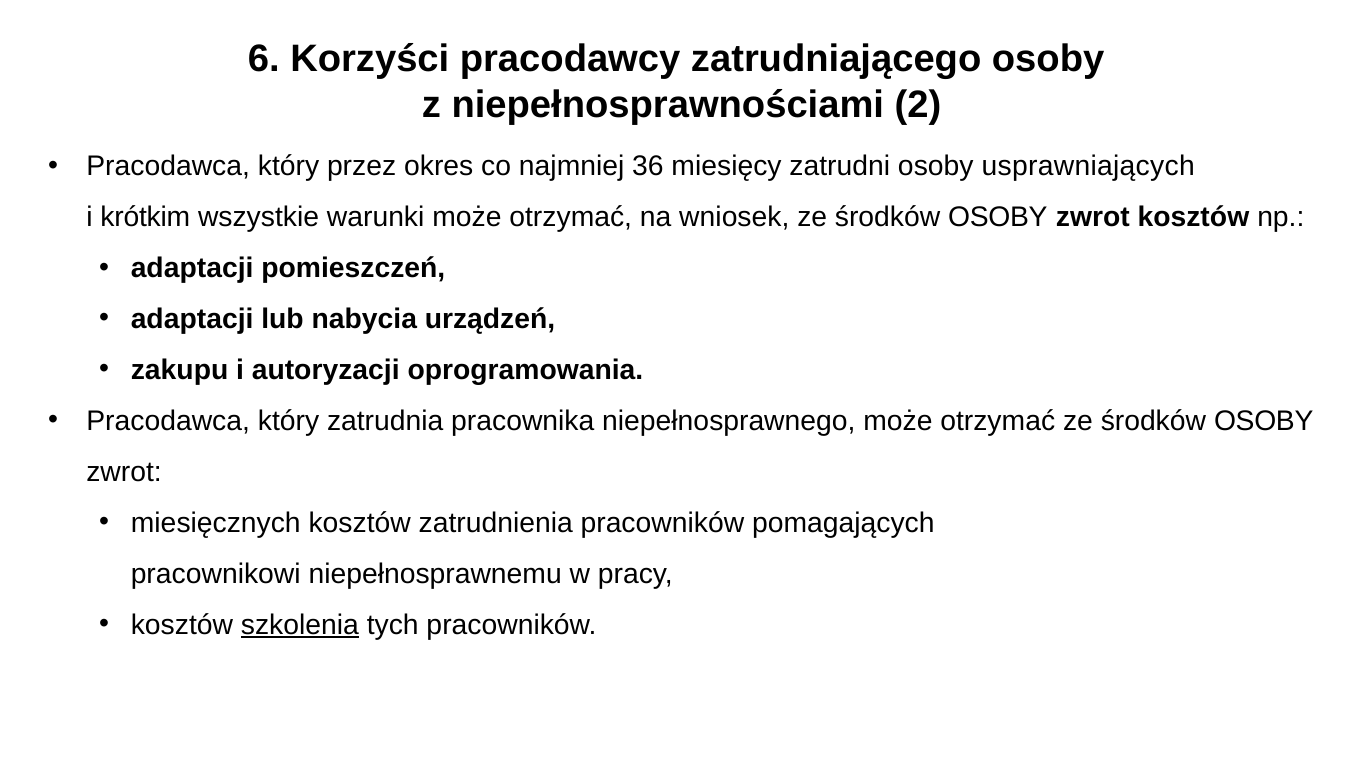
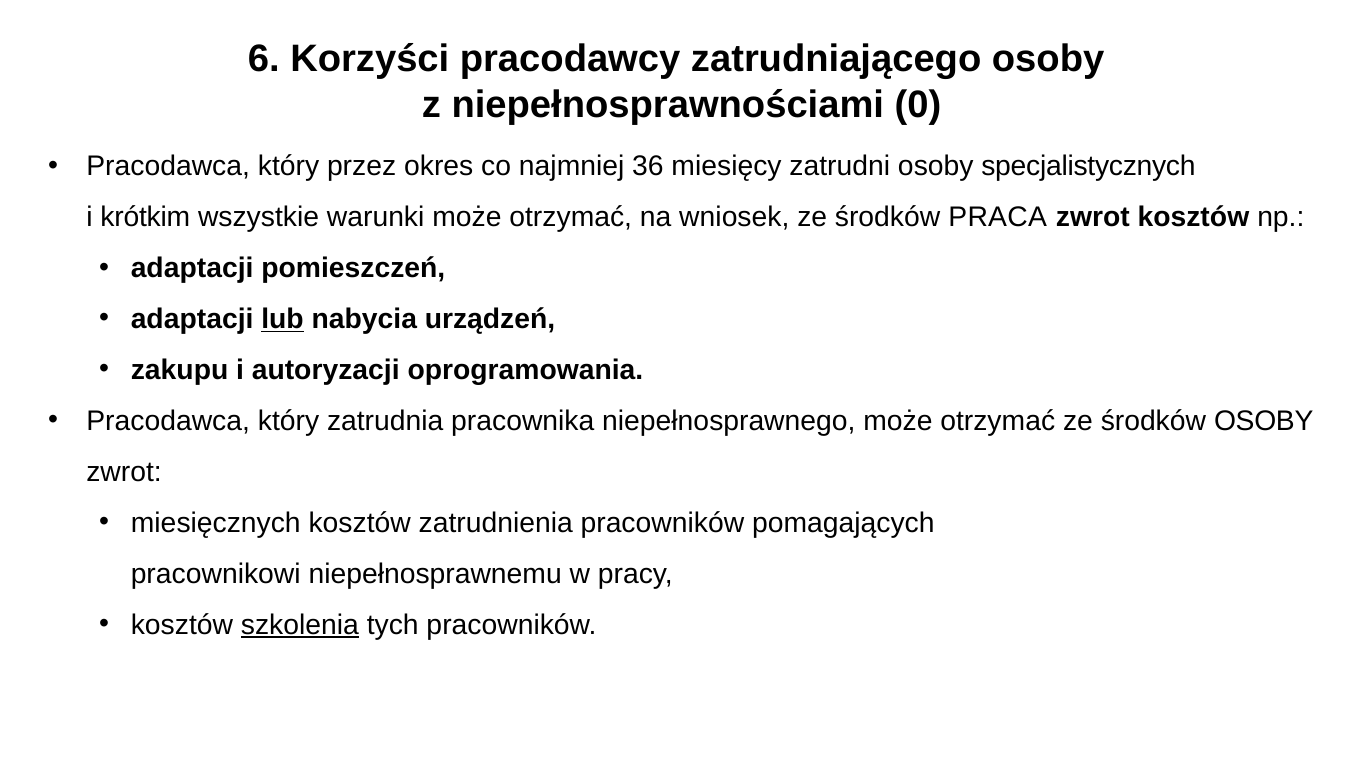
2: 2 -> 0 (918, 105)
usprawniających: usprawniających -> specjalistycznych (1088, 166)
wniosek ze środków OSOBY: OSOBY -> PRACA (998, 217)
lub underline: none -> present (283, 319)
